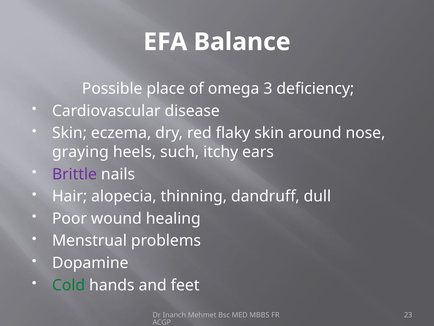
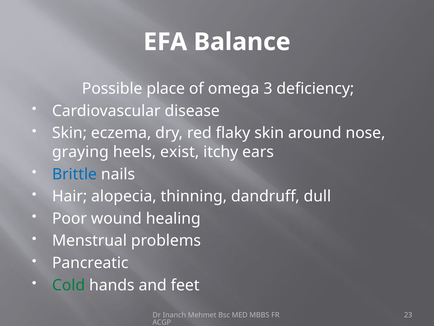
such: such -> exist (180, 152)
Brittle colour: purple -> blue (74, 174)
Dopamine: Dopamine -> Pancreatic (90, 263)
